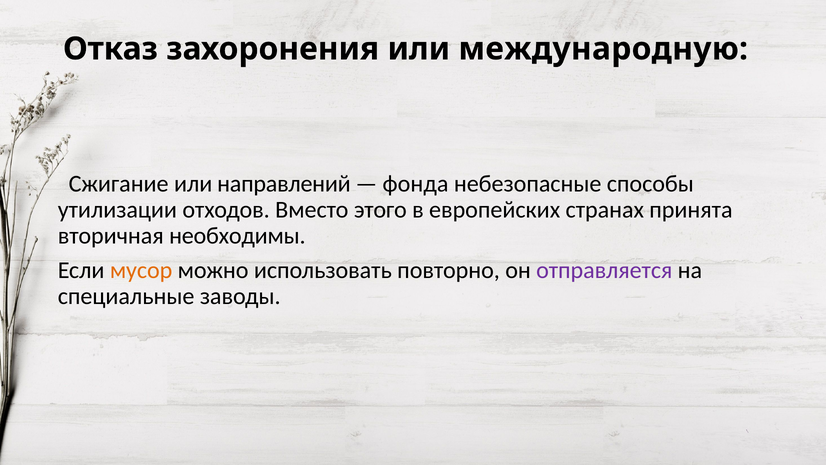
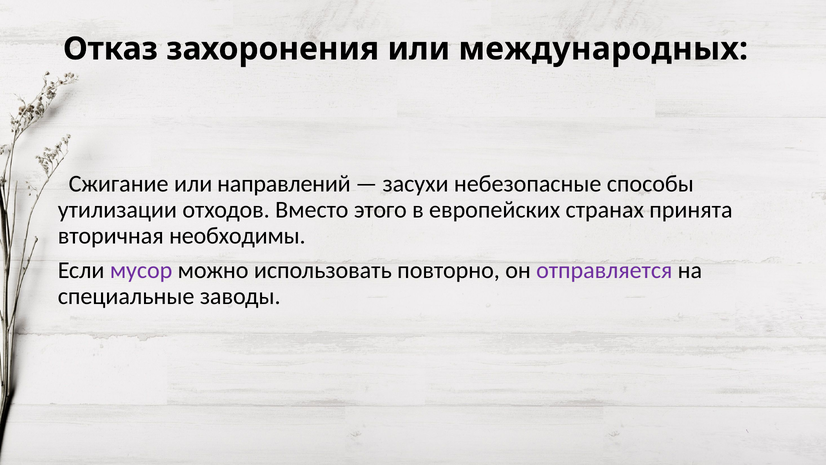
международную: международную -> международных (603, 49)
фонда: фонда -> засухи (416, 183)
мусор colour: orange -> purple (141, 270)
